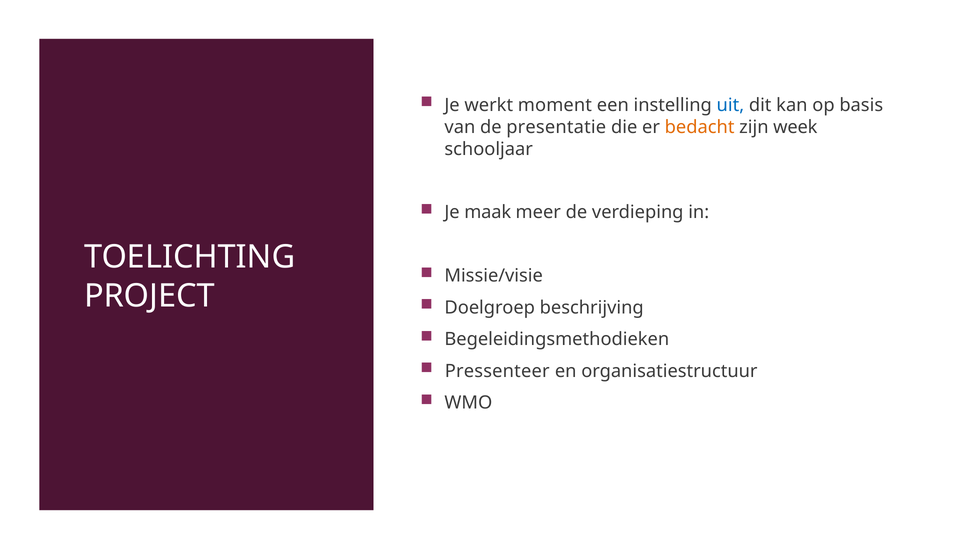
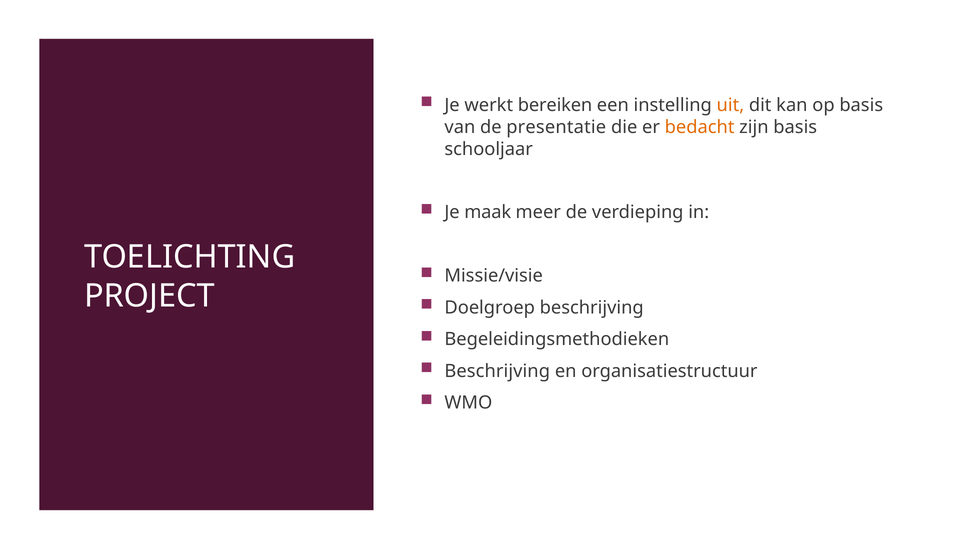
moment: moment -> bereiken (555, 105)
uit colour: blue -> orange (730, 105)
zijn week: week -> basis (795, 127)
Pressenteer: Pressenteer -> Beschrijving (497, 371)
